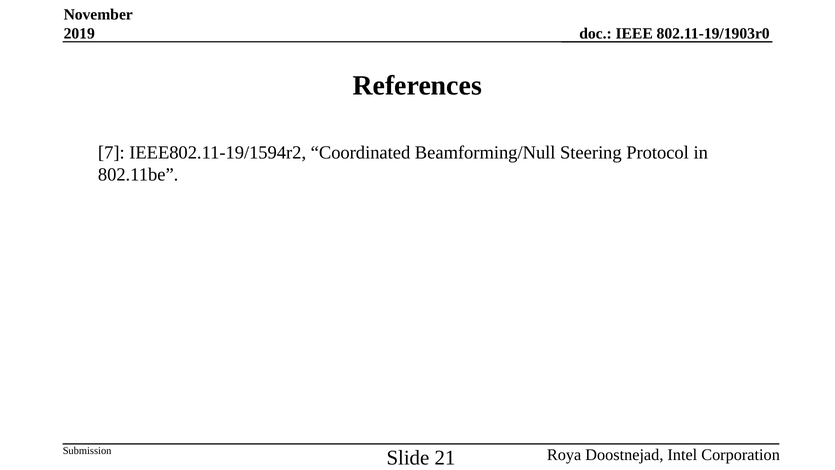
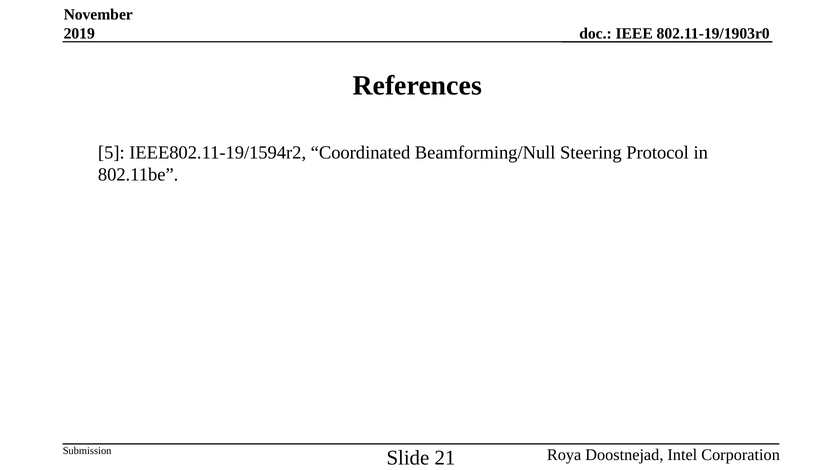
7: 7 -> 5 (111, 152)
